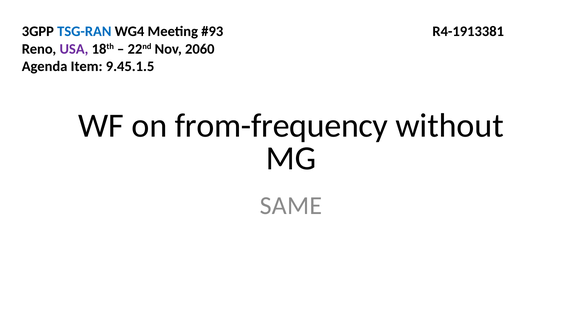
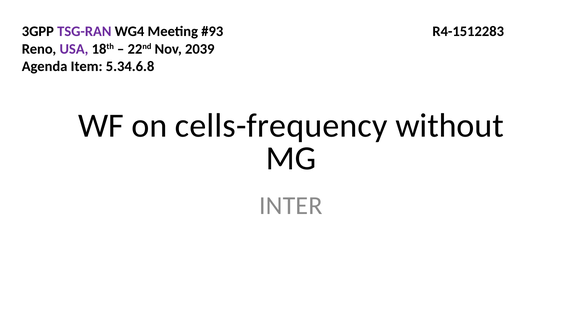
TSG-RAN colour: blue -> purple (84, 31)
R4-1913381: R4-1913381 -> R4-1512283 (468, 31)
2060: 2060 -> 2039 (200, 49)
9.45.1.5: 9.45.1.5 -> 5.34.6.8 (130, 66)
from-frequency: from-frequency -> cells-frequency (281, 126)
SAME: SAME -> INTER (291, 206)
